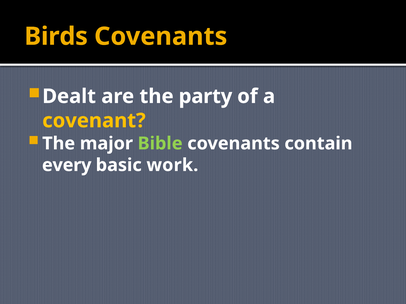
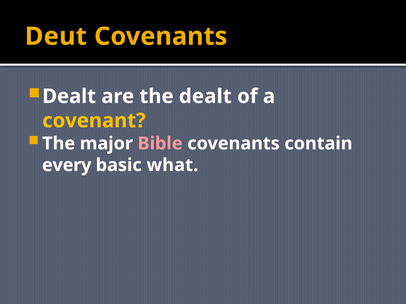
Birds: Birds -> Deut (56, 36)
the party: party -> dealt (205, 96)
Bible colour: light green -> pink (160, 144)
work: work -> what (172, 165)
